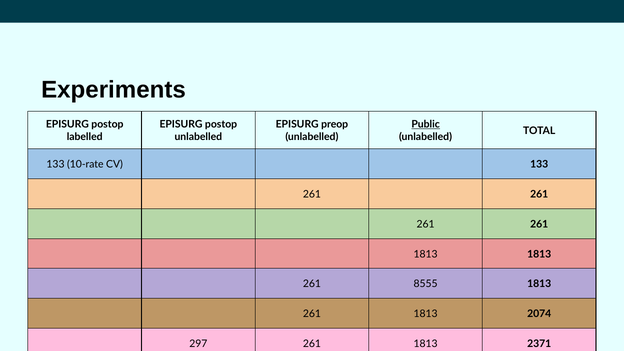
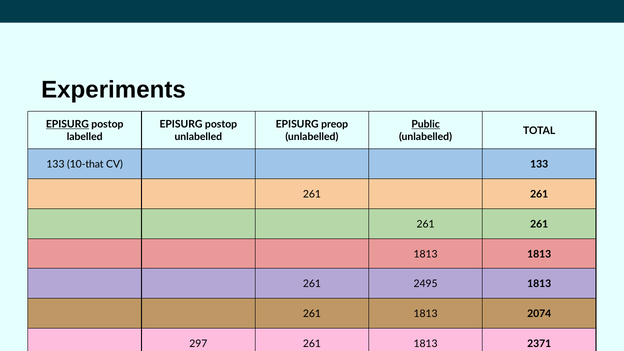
EPISURG underline: none -> present (67, 124)
10-rate: 10-rate -> 10-that (85, 164)
8555: 8555 -> 2495 (426, 284)
